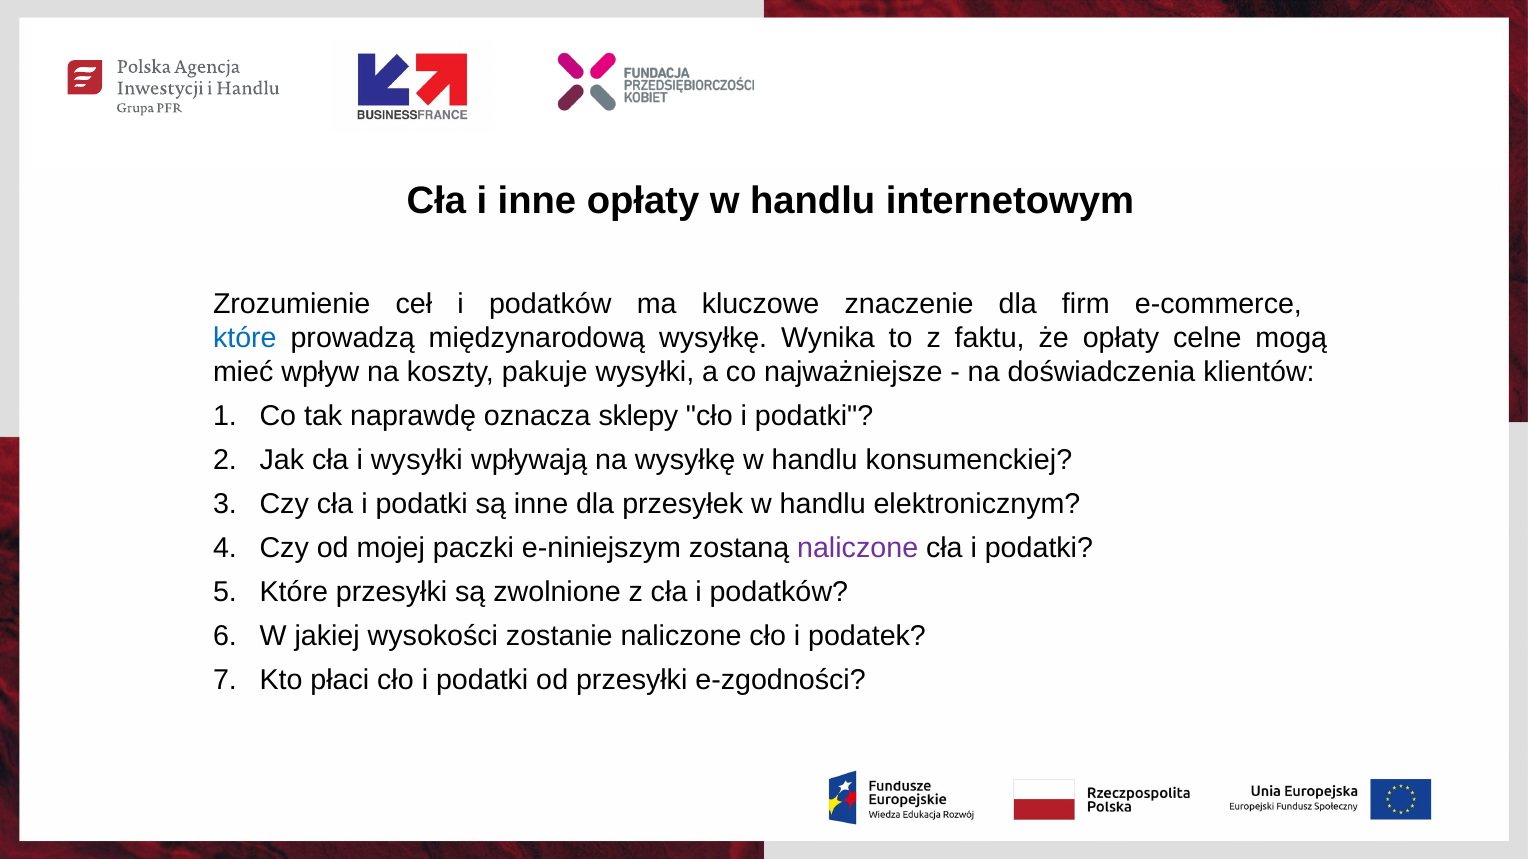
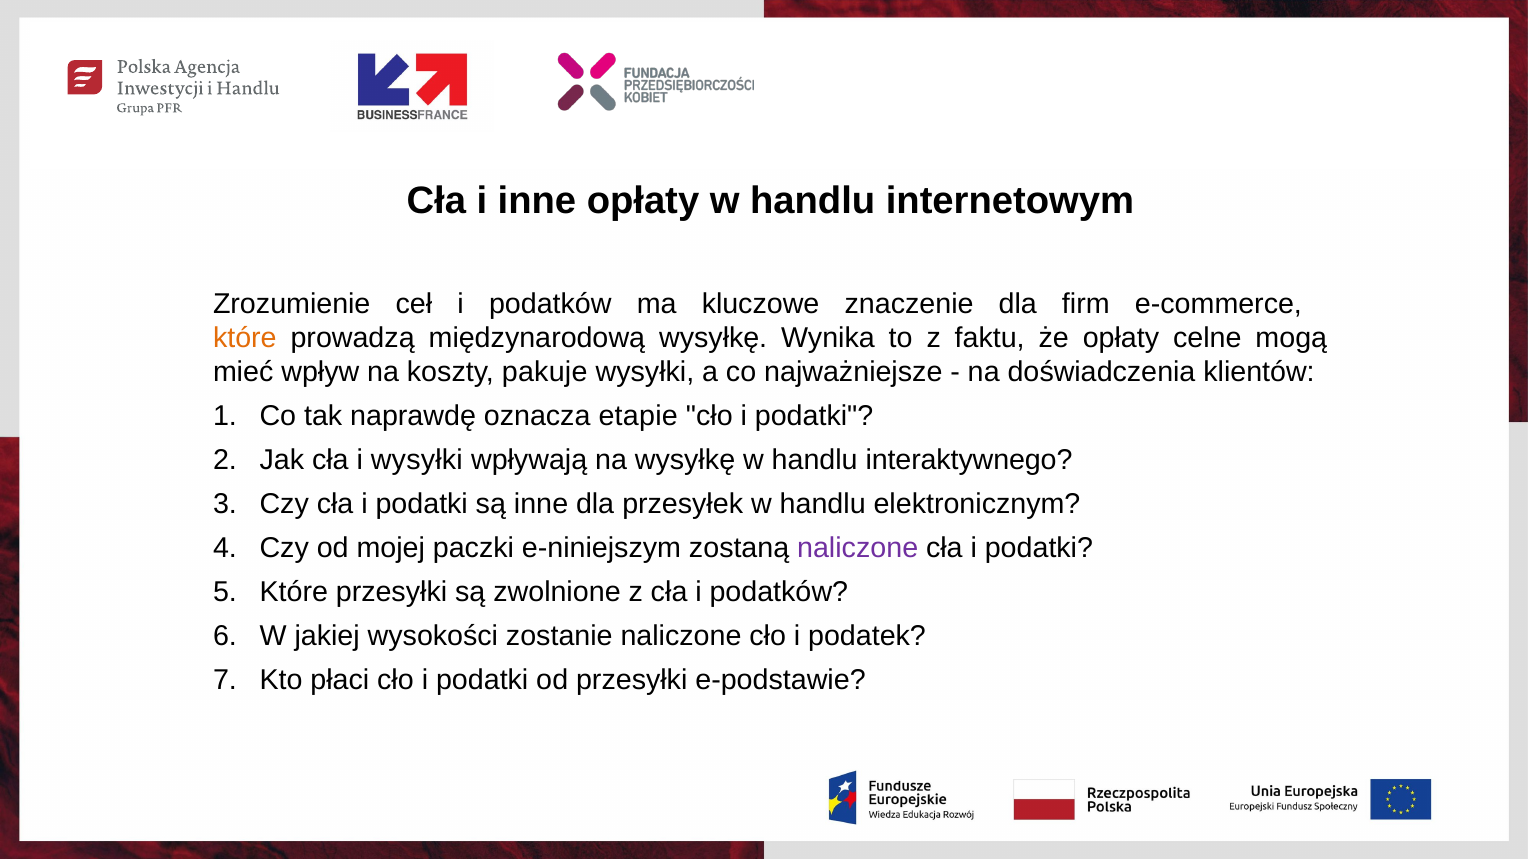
które colour: blue -> orange (245, 338)
sklepy: sklepy -> etapie (638, 417)
konsumenckiej: konsumenckiej -> interaktywnego (969, 461)
e-zgodności: e-zgodności -> e-podstawie (781, 680)
